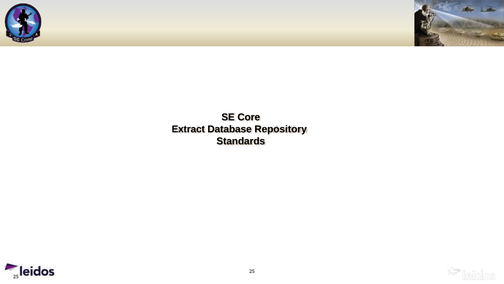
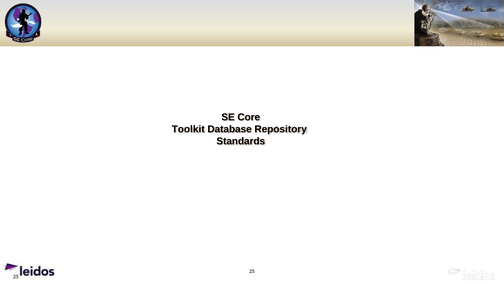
Extract: Extract -> Toolkit (188, 129)
